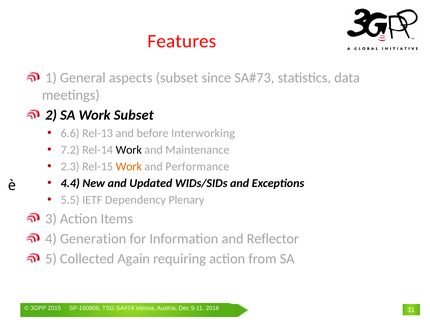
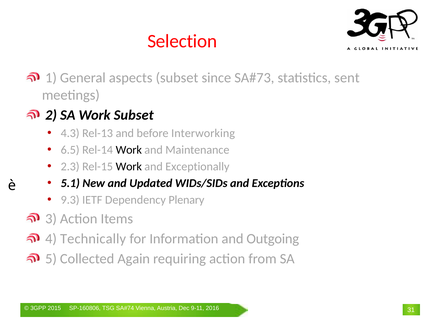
Features: Features -> Selection (182, 41)
data: data -> sent (347, 78)
6.6: 6.6 -> 4.3 (70, 133)
7.2: 7.2 -> 6.5 (70, 150)
Work colour: orange -> black (129, 167)
Performance: Performance -> Exceptionally (197, 167)
4.4: 4.4 -> 5.1 (70, 183)
5.5: 5.5 -> 9.3 (70, 200)
Generation: Generation -> Technically (93, 239)
Reflector: Reflector -> Outgoing (273, 239)
